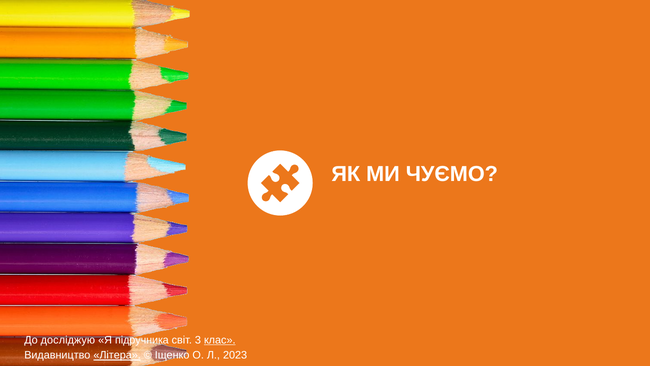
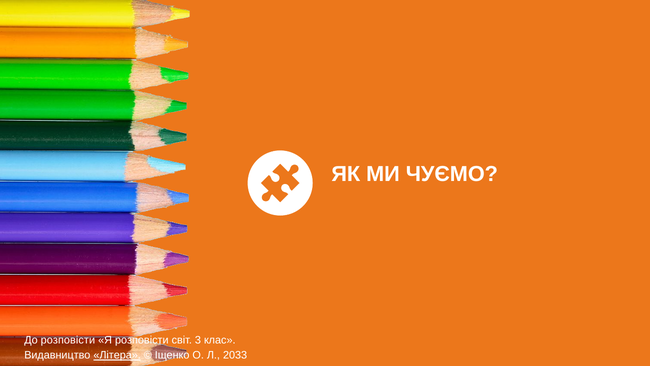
До досліджую: досліджую -> розповісти (68, 340)
Я підручника: підручника -> розповісти (142, 340)
клас underline: present -> none (220, 340)
2023: 2023 -> 2033 (235, 355)
